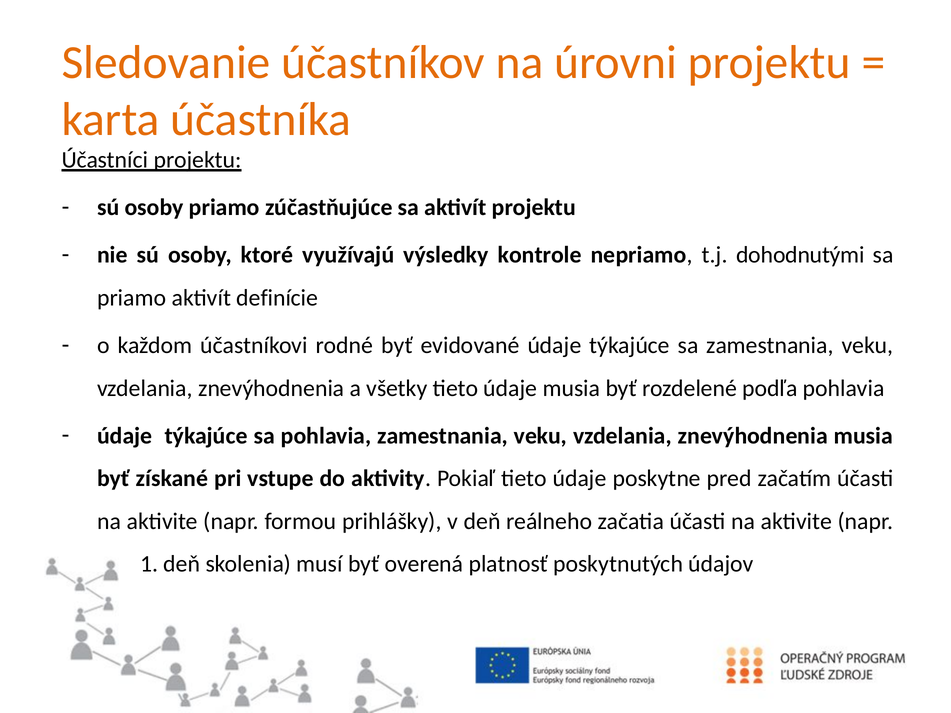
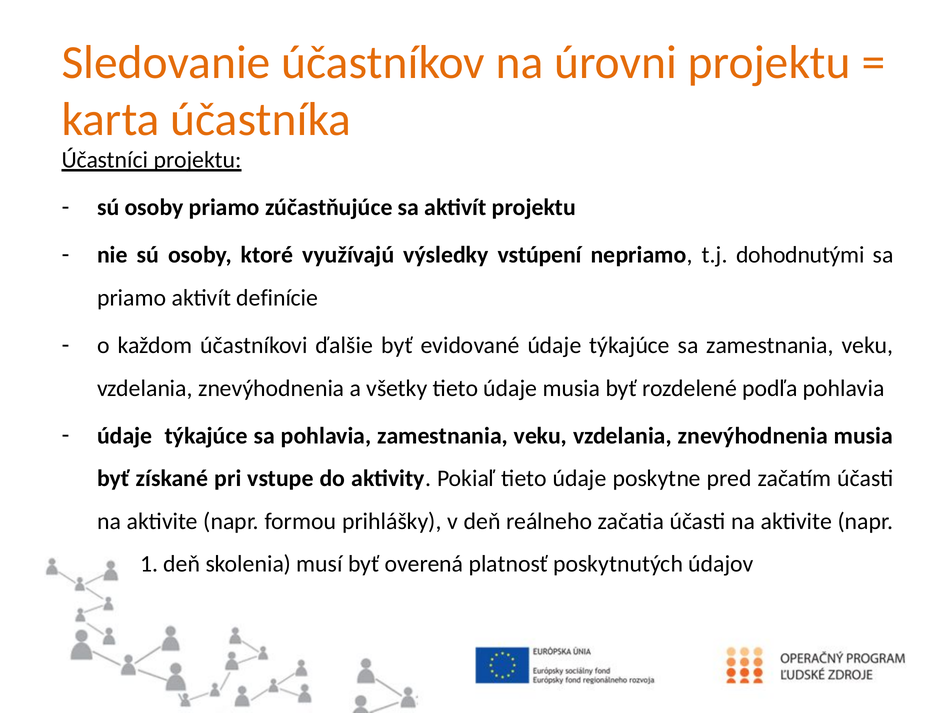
kontrole: kontrole -> vstúpení (540, 255)
rodné: rodné -> ďalšie (344, 346)
